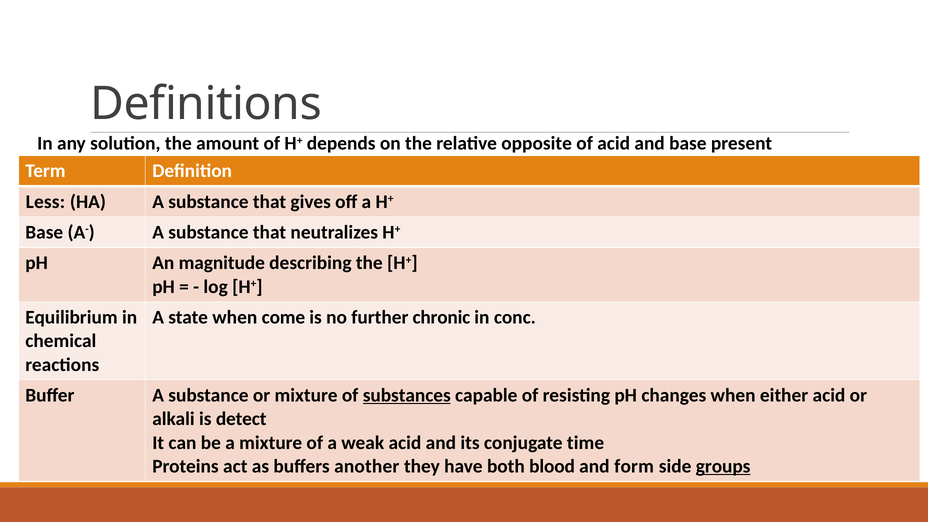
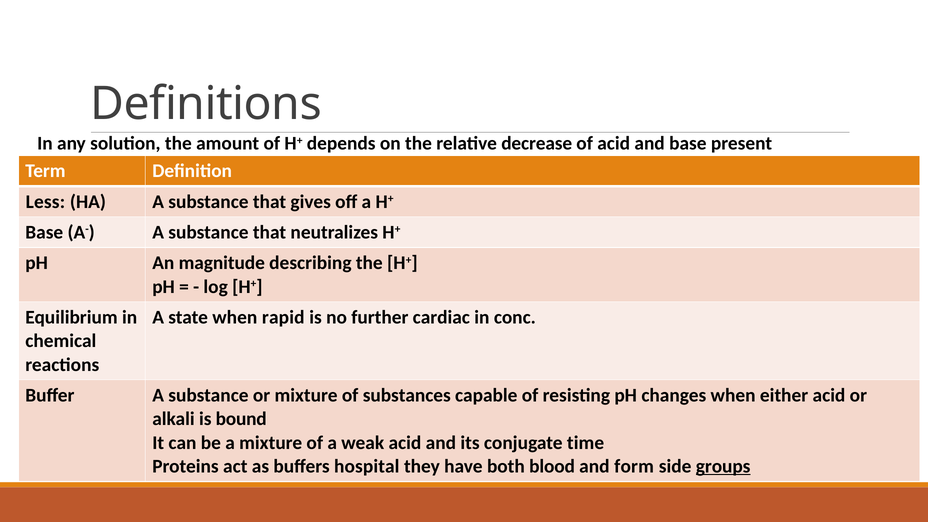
opposite: opposite -> decrease (537, 144)
come: come -> rapid (283, 317)
chronic: chronic -> cardiac (441, 317)
substances underline: present -> none (407, 395)
detect: detect -> bound (241, 419)
another: another -> hospital (367, 466)
